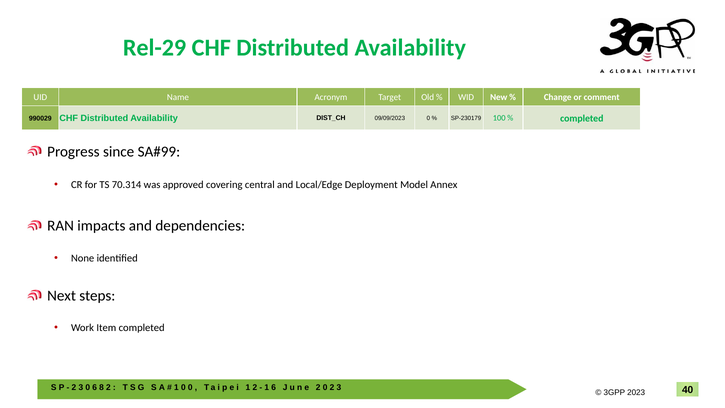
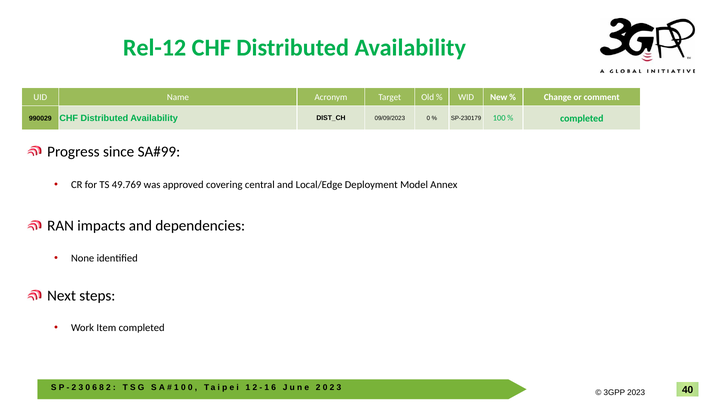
Rel-29: Rel-29 -> Rel-12 (155, 48)
70.314: 70.314 -> 49.769 (127, 185)
